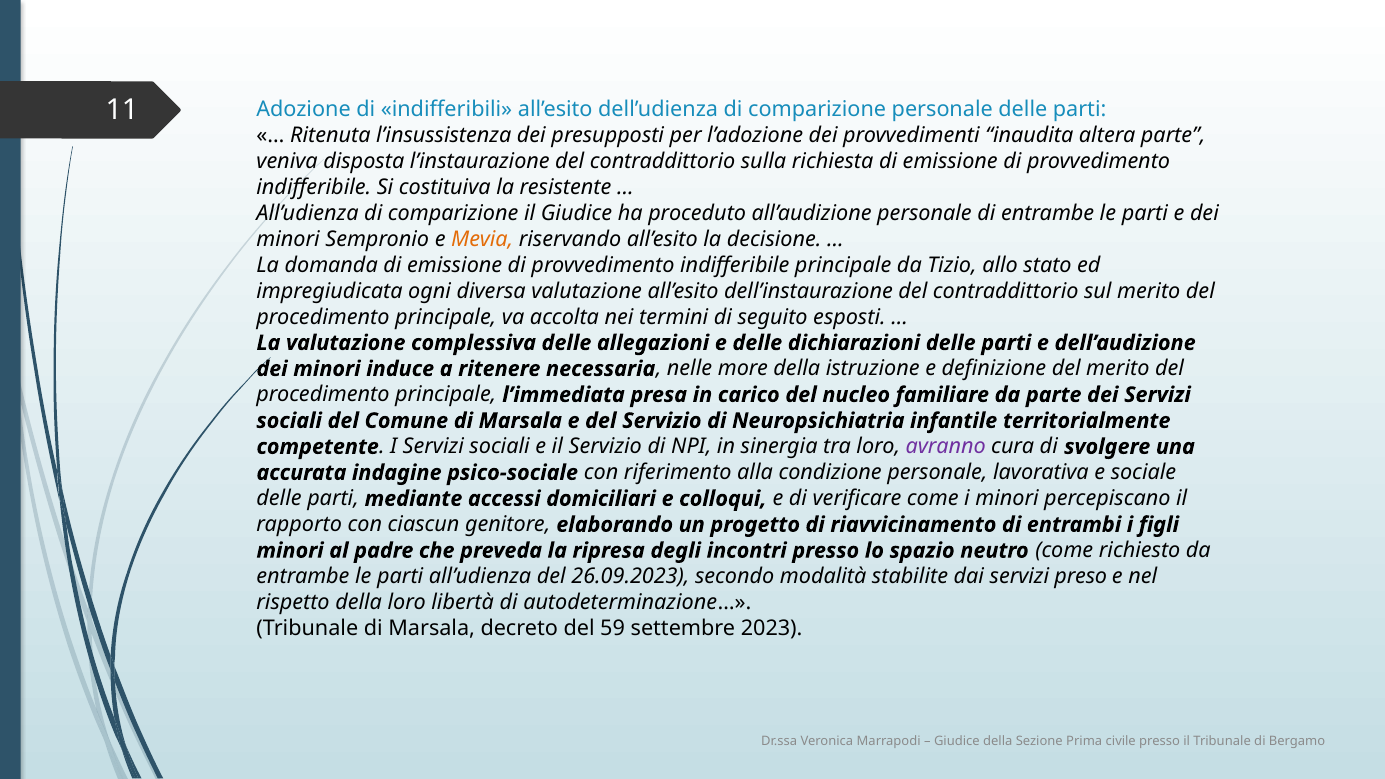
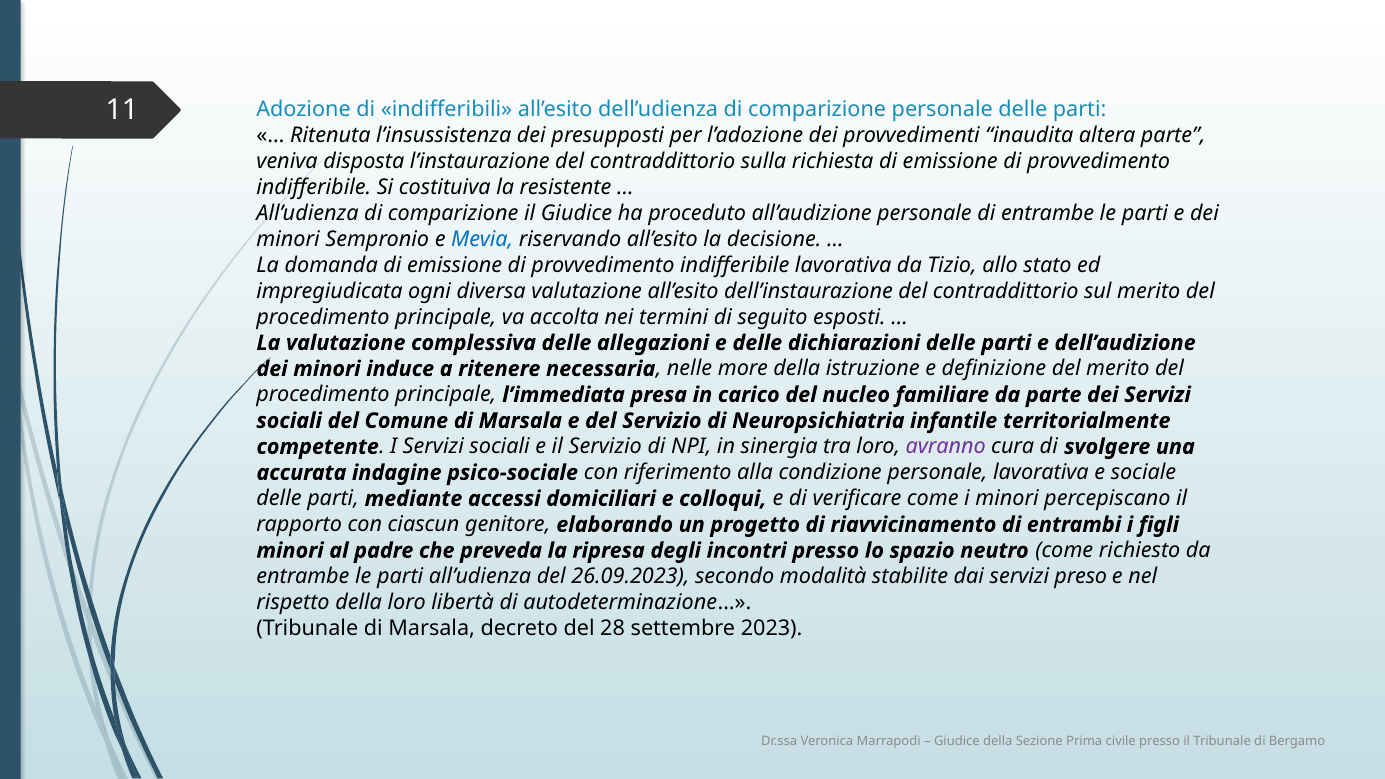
Mevia colour: orange -> blue (482, 239)
indifferibile principale: principale -> lavorativa (843, 265)
59: 59 -> 28 (613, 629)
